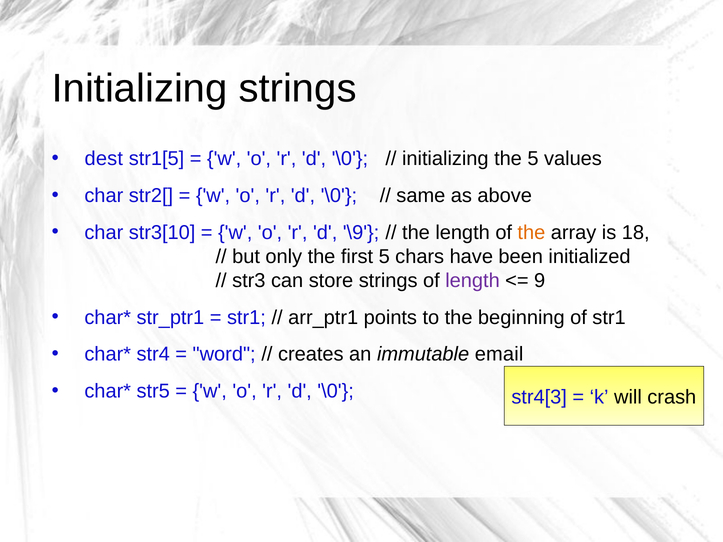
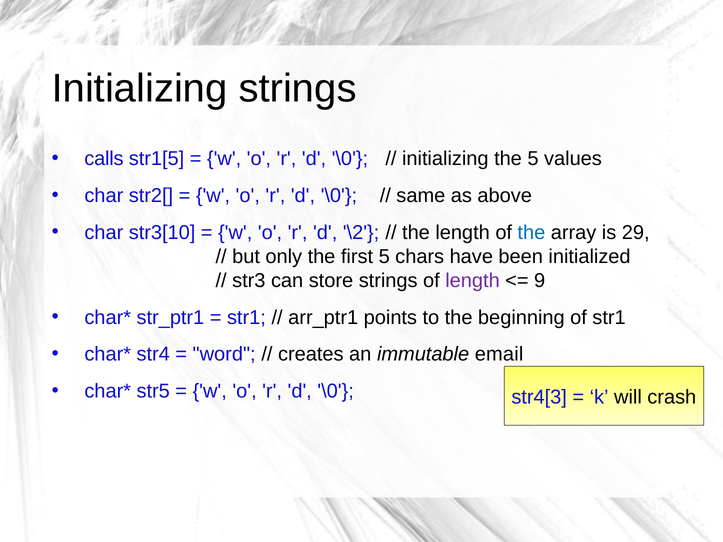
dest: dest -> calls (104, 159)
\9: \9 -> \2 (361, 233)
the colour: orange -> blue (531, 233)
18: 18 -> 29 (636, 233)
